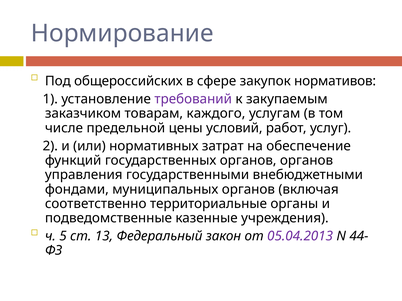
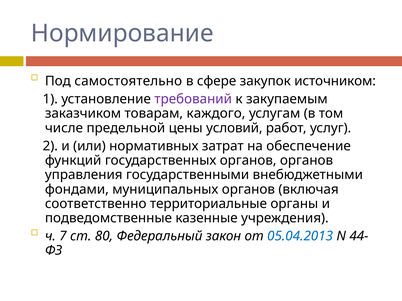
общероссийских: общероссийских -> самостоятельно (128, 81)
нормативов: нормативов -> источником (335, 81)
5: 5 -> 7 (63, 237)
13: 13 -> 80 (104, 237)
05.04.2013 colour: purple -> blue (300, 237)
